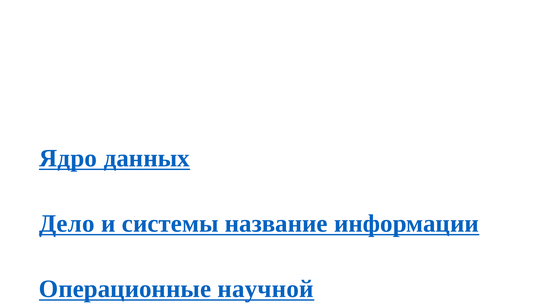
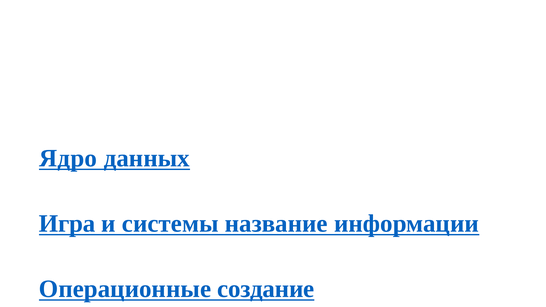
Дело: Дело -> Игра (67, 224)
научной: научной -> создание (266, 289)
